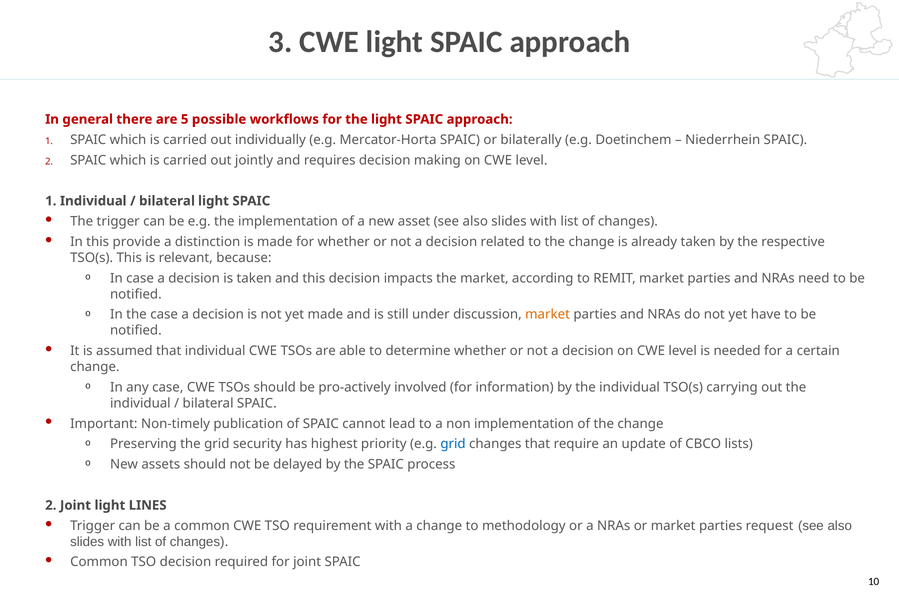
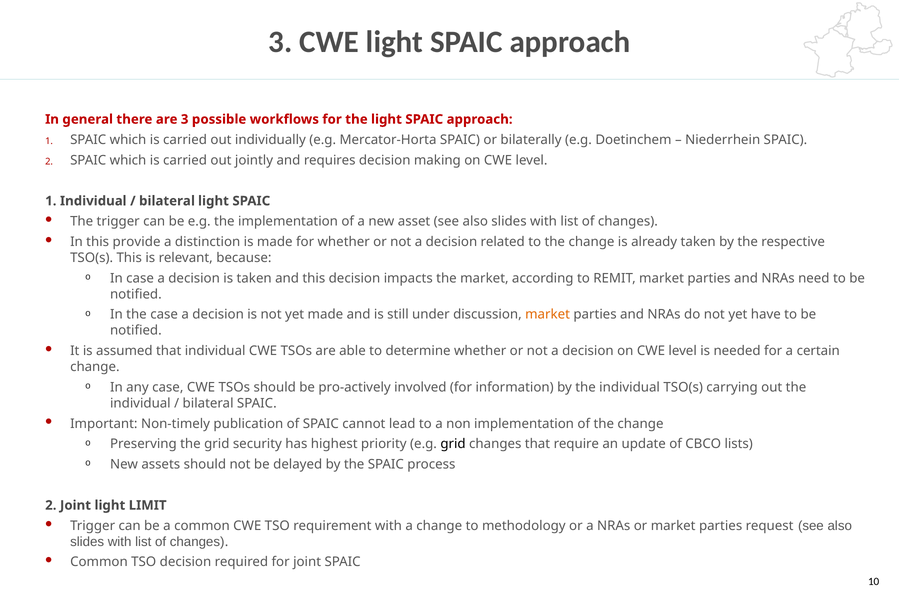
are 5: 5 -> 3 (185, 119)
grid colour: blue -> black (453, 444)
LINES: LINES -> LIMIT (148, 506)
